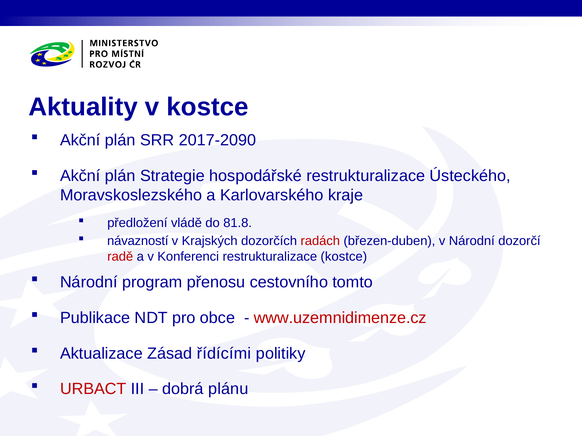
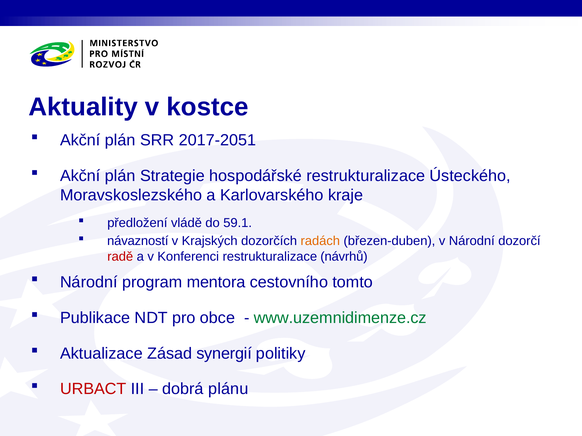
2017-2090: 2017-2090 -> 2017-2051 (217, 140)
81.8: 81.8 -> 59.1 (238, 223)
radách colour: red -> orange (320, 241)
restrukturalizace kostce: kostce -> návrhů (344, 257)
přenosu: přenosu -> mentora (216, 283)
www.uzemnidimenze.cz colour: red -> green (340, 318)
řídícími: řídícími -> synergií (224, 354)
